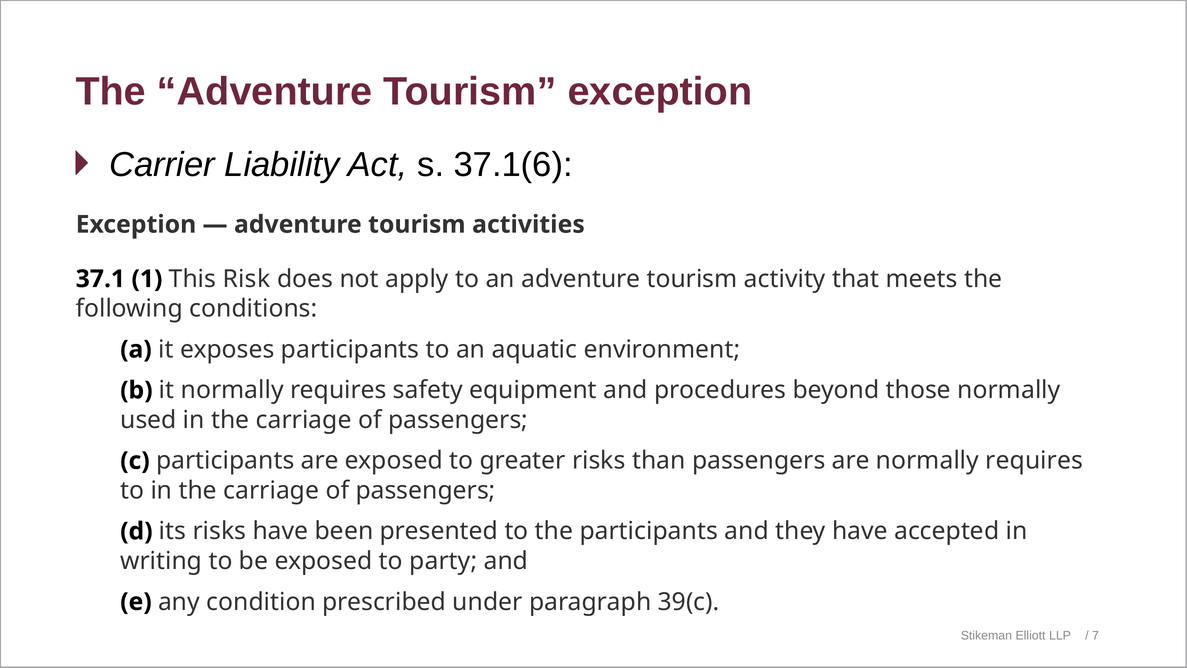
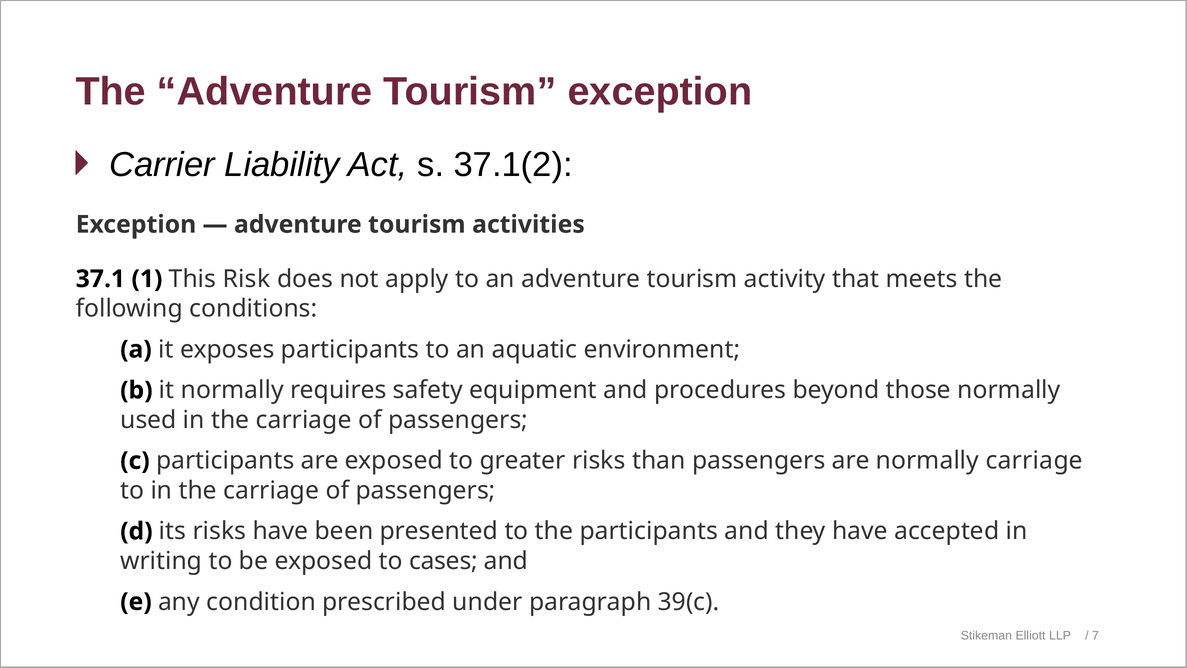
37.1(6: 37.1(6 -> 37.1(2 (513, 165)
are normally requires: requires -> carriage (1034, 461)
party: party -> cases (443, 561)
